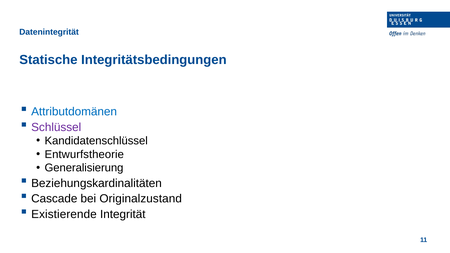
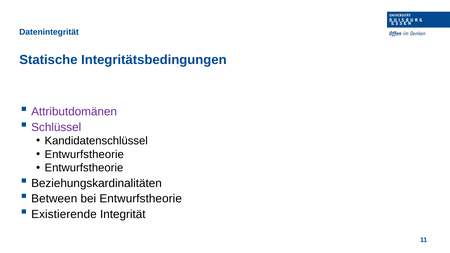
Attributdomänen colour: blue -> purple (74, 112)
Generalisierung: Generalisierung -> Entwurfstheorie (84, 168)
Cascade: Cascade -> Between (54, 199)
bei Originalzustand: Originalzustand -> Entwurfstheorie (141, 199)
